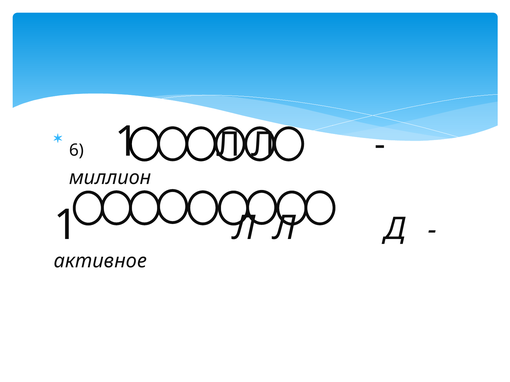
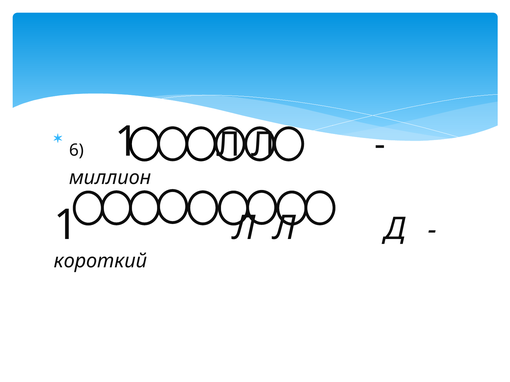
активное: активное -> короткий (100, 261)
